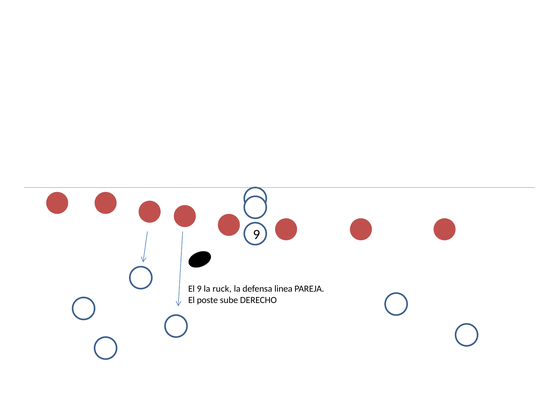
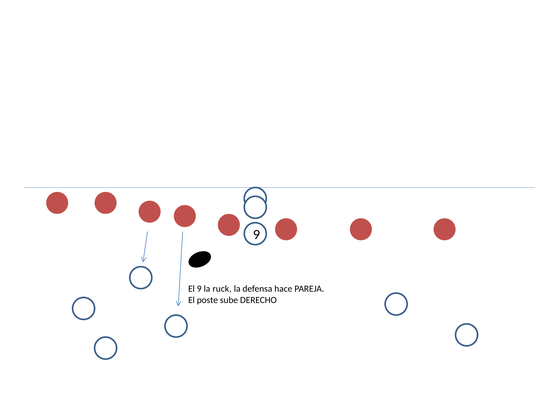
linea: linea -> hace (283, 289)
